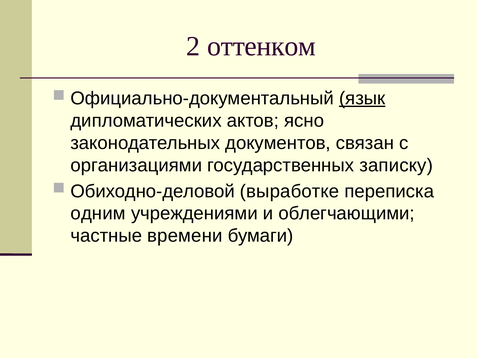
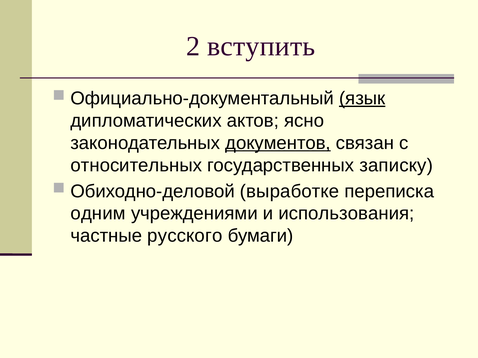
оттенком: оттенком -> вступить (261, 46)
документов underline: none -> present (278, 143)
организациями: организациями -> относительных (136, 165)
облегчающими: облегчающими -> использования (346, 214)
времени: времени -> русского (185, 236)
